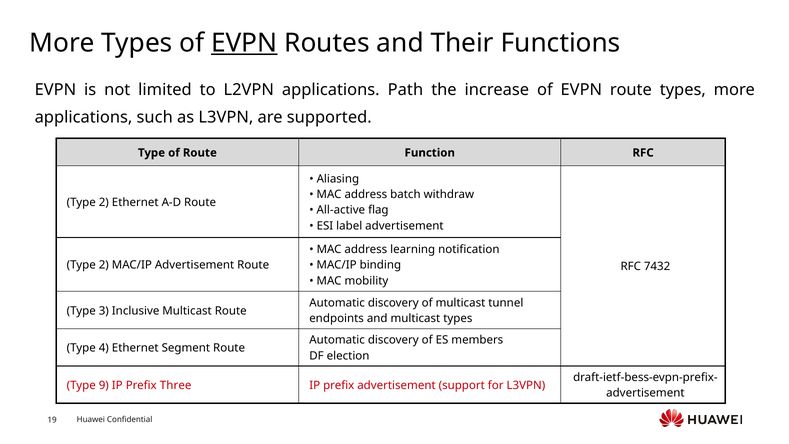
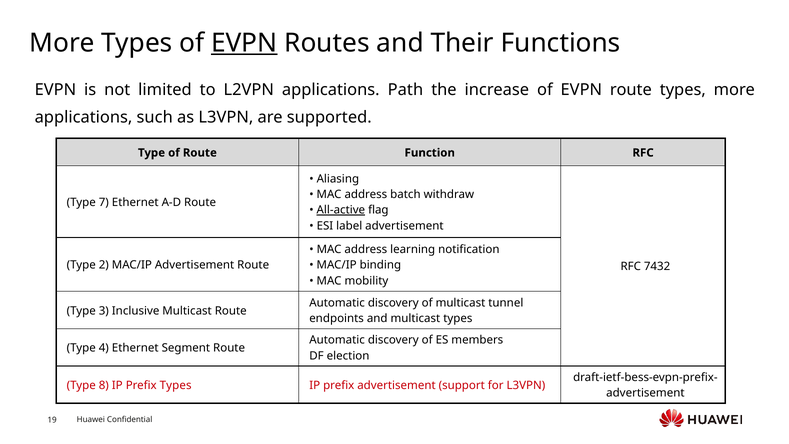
2: 2 -> 7 (104, 202)
All-active underline: none -> present (341, 210)
9: 9 -> 8 (104, 385)
Prefix Three: Three -> Types (176, 385)
